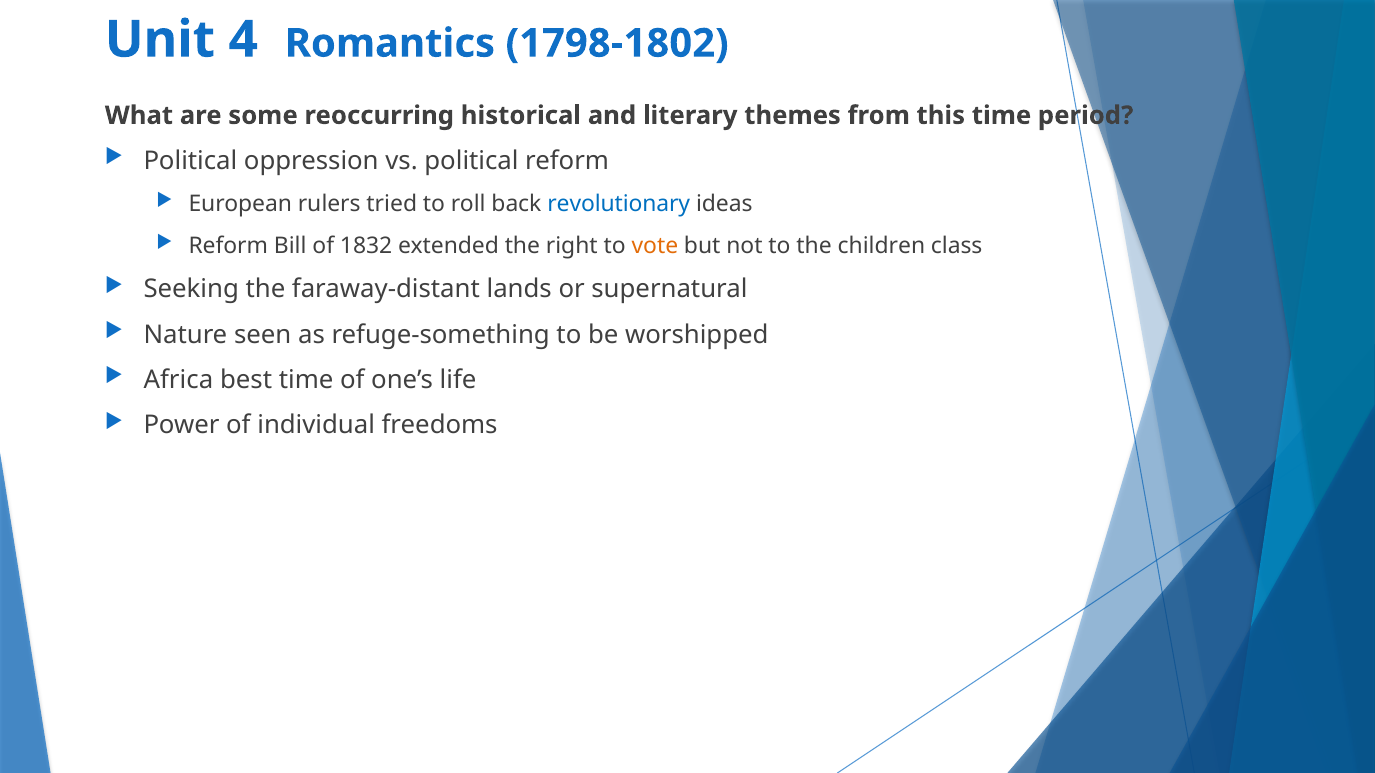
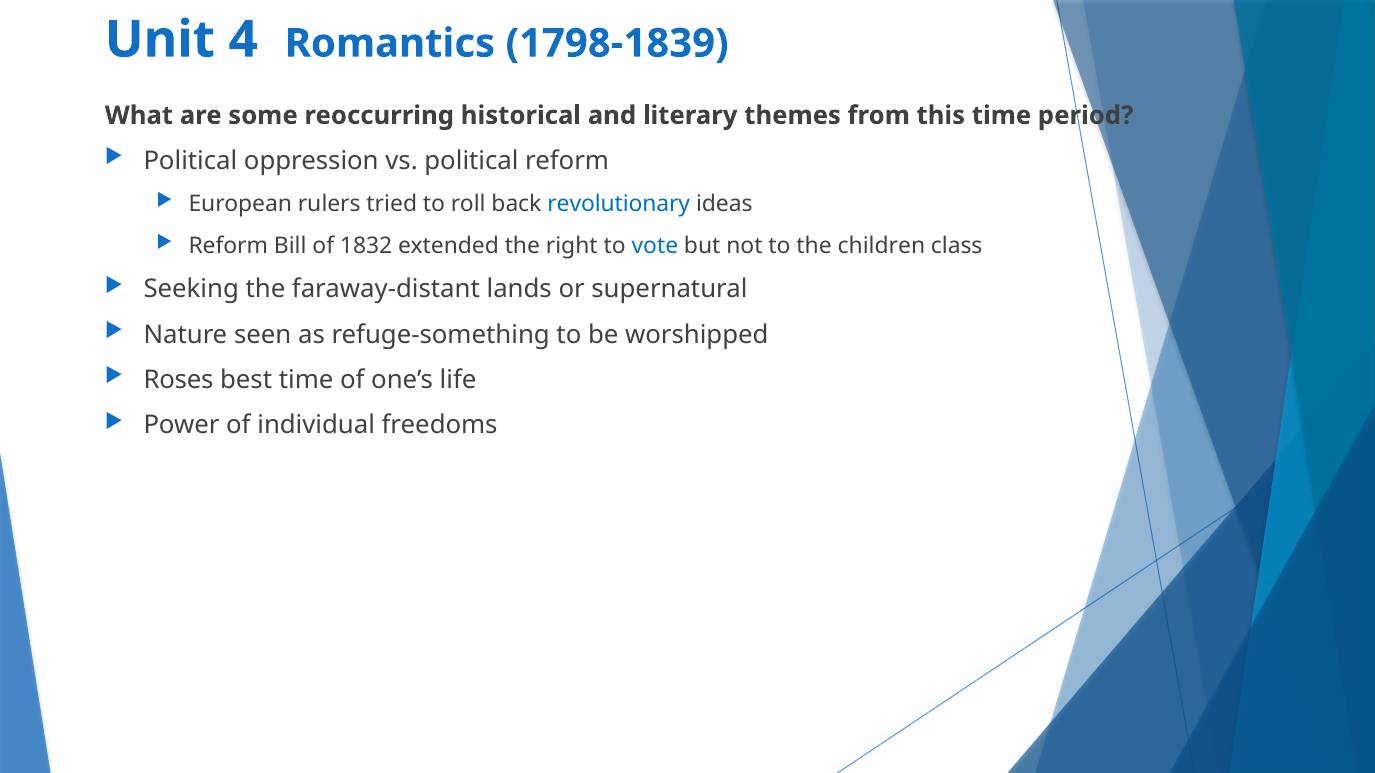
1798-1802: 1798-1802 -> 1798-1839 (617, 43)
vote colour: orange -> blue (655, 246)
Africa: Africa -> Roses (179, 380)
